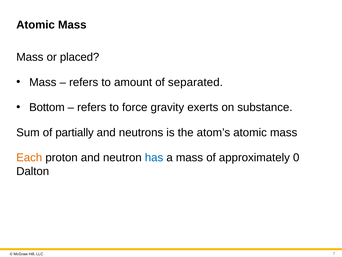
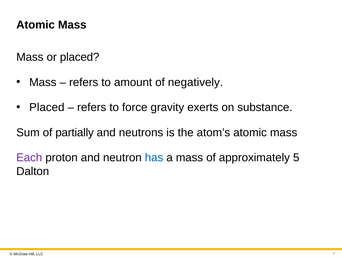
separated: separated -> negatively (195, 82)
Bottom: Bottom -> Placed (47, 107)
Each colour: orange -> purple (29, 157)
0: 0 -> 5 (296, 157)
